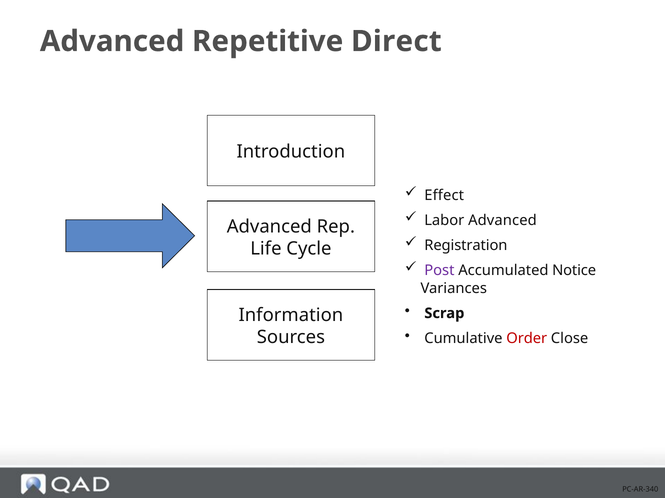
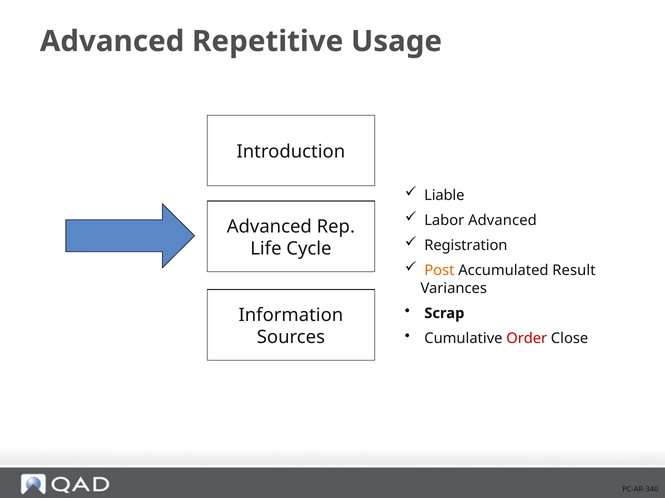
Direct: Direct -> Usage (397, 41)
Effect: Effect -> Liable (444, 196)
Post colour: purple -> orange (439, 271)
Notice: Notice -> Result (574, 271)
